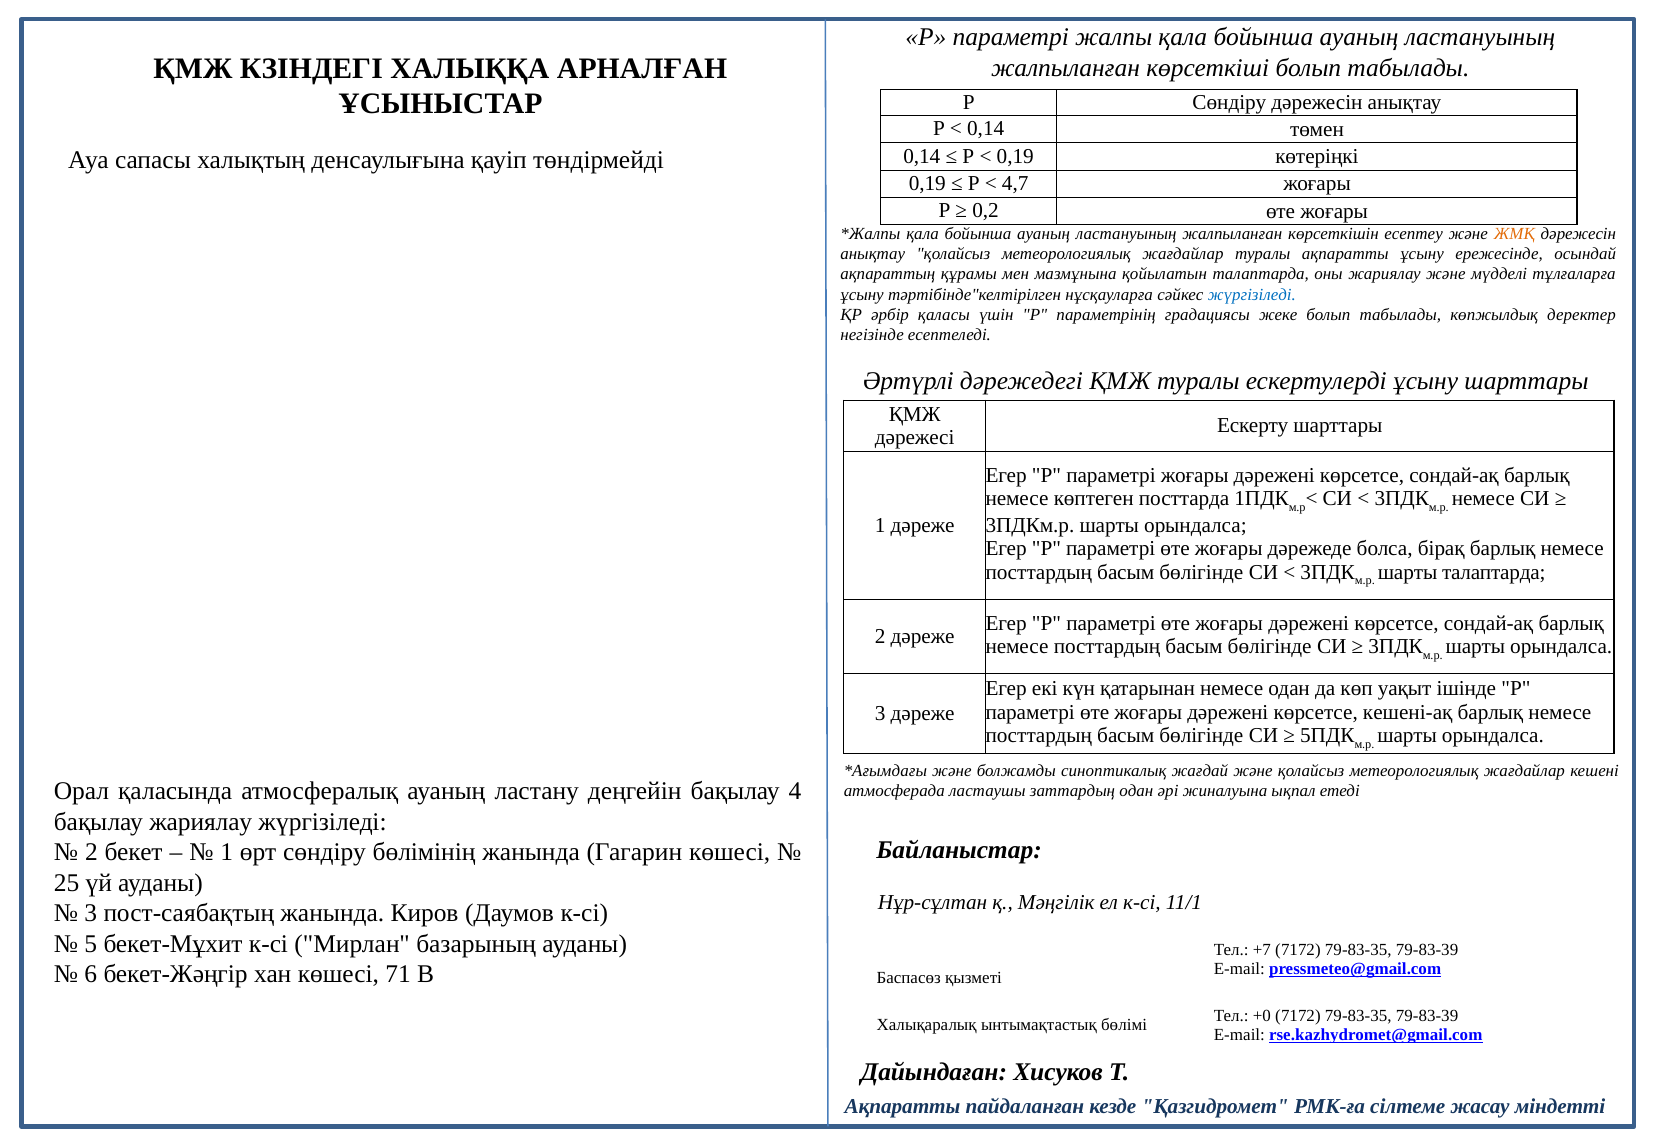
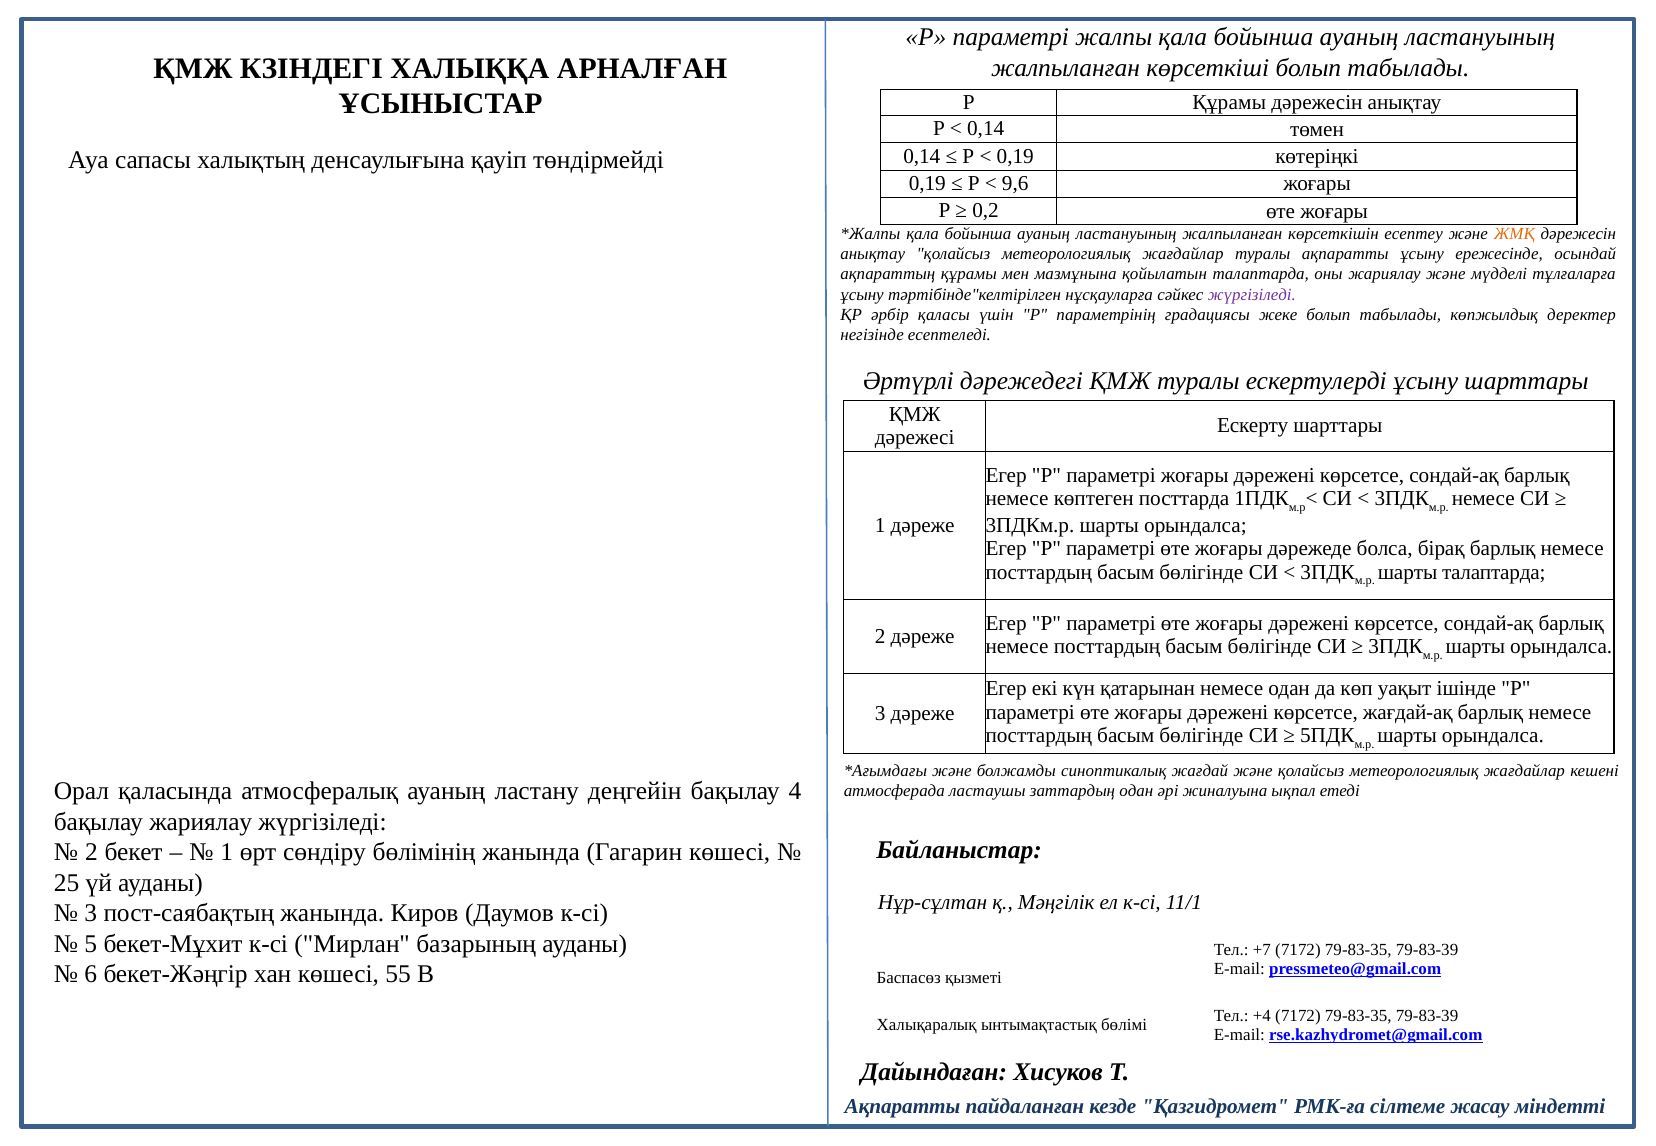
Р Сөндіру: Сөндіру -> Құрамы (1229, 103)
4,7: 4,7 -> 9,6 (1015, 184)
жүргізіледі colour: blue -> purple (1252, 295)
кешені-ақ: кешені-ақ -> жағдай-ақ (1408, 713)
71: 71 -> 55 (398, 975)
+0: +0 -> +4 (1262, 1016)
